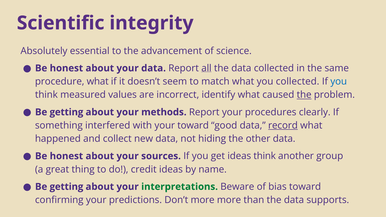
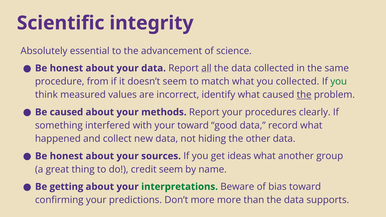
procedure what: what -> from (98, 82)
you colour: blue -> green (339, 82)
getting: getting -> caused (66, 112)
record underline: present -> none (283, 125)
ideas think: think -> what (265, 156)
credit ideas: ideas -> seem (171, 169)
